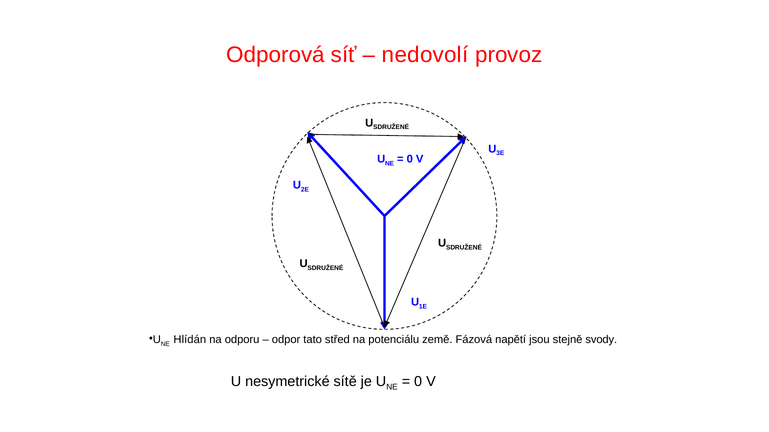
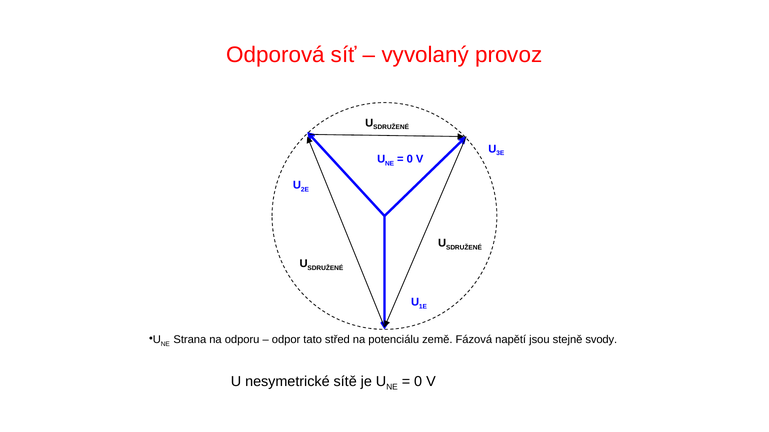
nedovolí: nedovolí -> vyvolaný (425, 55)
Hlídán: Hlídán -> Strana (190, 340)
